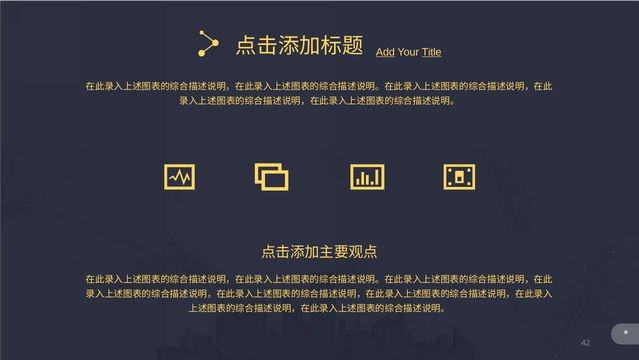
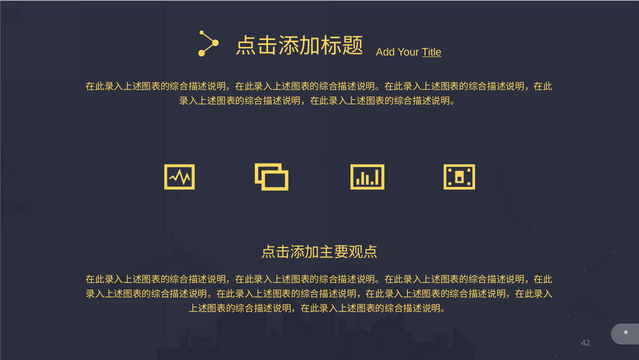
Add underline: present -> none (385, 52)
